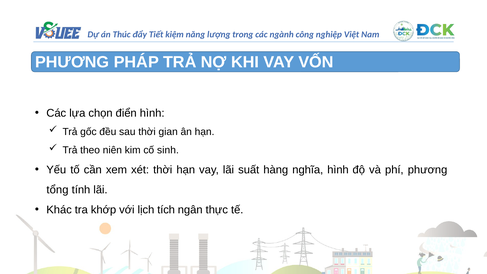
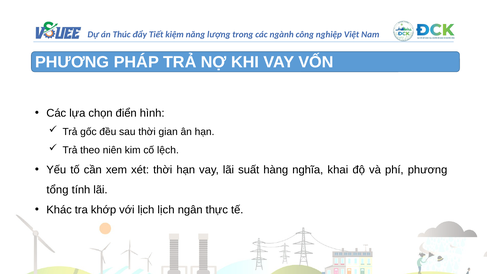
sinh: sinh -> lệch (168, 150)
nghĩa hình: hình -> khai (338, 170)
lịch tích: tích -> lịch (166, 210)
